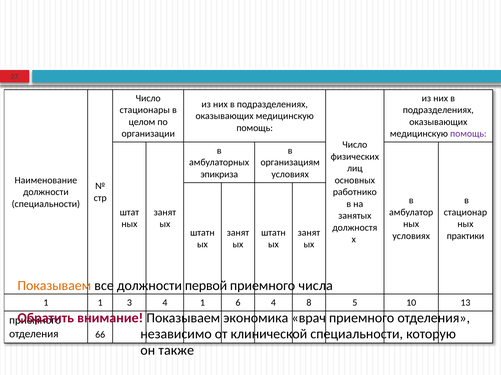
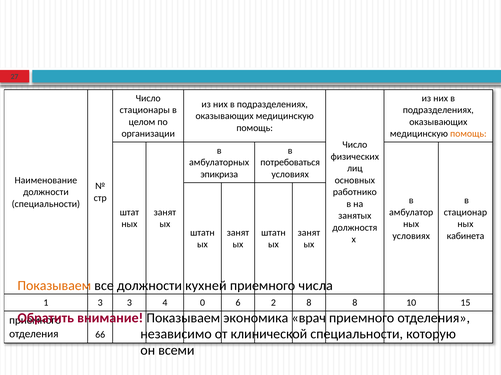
помощь colour: purple -> orange (468, 134)
организациям: организациям -> потребоваться (290, 163)
практики: практики -> кабинета (466, 236)
первой: первой -> кухней (206, 286)
1 1: 1 -> 3 (100, 303)
4 1: 1 -> 0 (202, 303)
6 4: 4 -> 2 (273, 303)
8 5: 5 -> 8 (355, 303)
13: 13 -> 15 (465, 303)
также: также -> всеми (176, 351)
